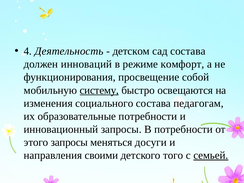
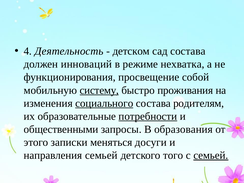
комфорт: комфорт -> нехватка (183, 64)
освещаются: освещаются -> проживания (185, 90)
социального underline: none -> present (104, 103)
педагогам: педагогам -> родителям (199, 103)
потребности underline: none -> present (148, 116)
инновационный: инновационный -> общественными (61, 129)
В потребности: потребности -> образования (183, 129)
этого запросы: запросы -> записки (69, 142)
направления своими: своими -> семьей (101, 155)
